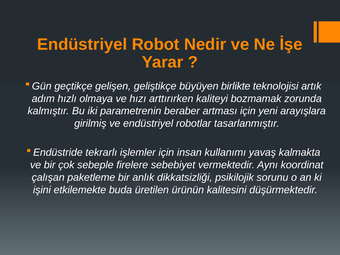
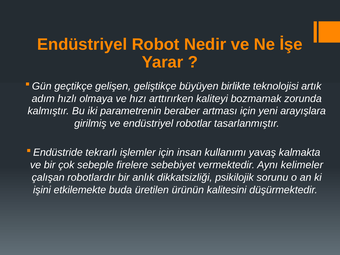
koordinat: koordinat -> kelimeler (302, 165)
paketleme: paketleme -> robotlardır (91, 177)
